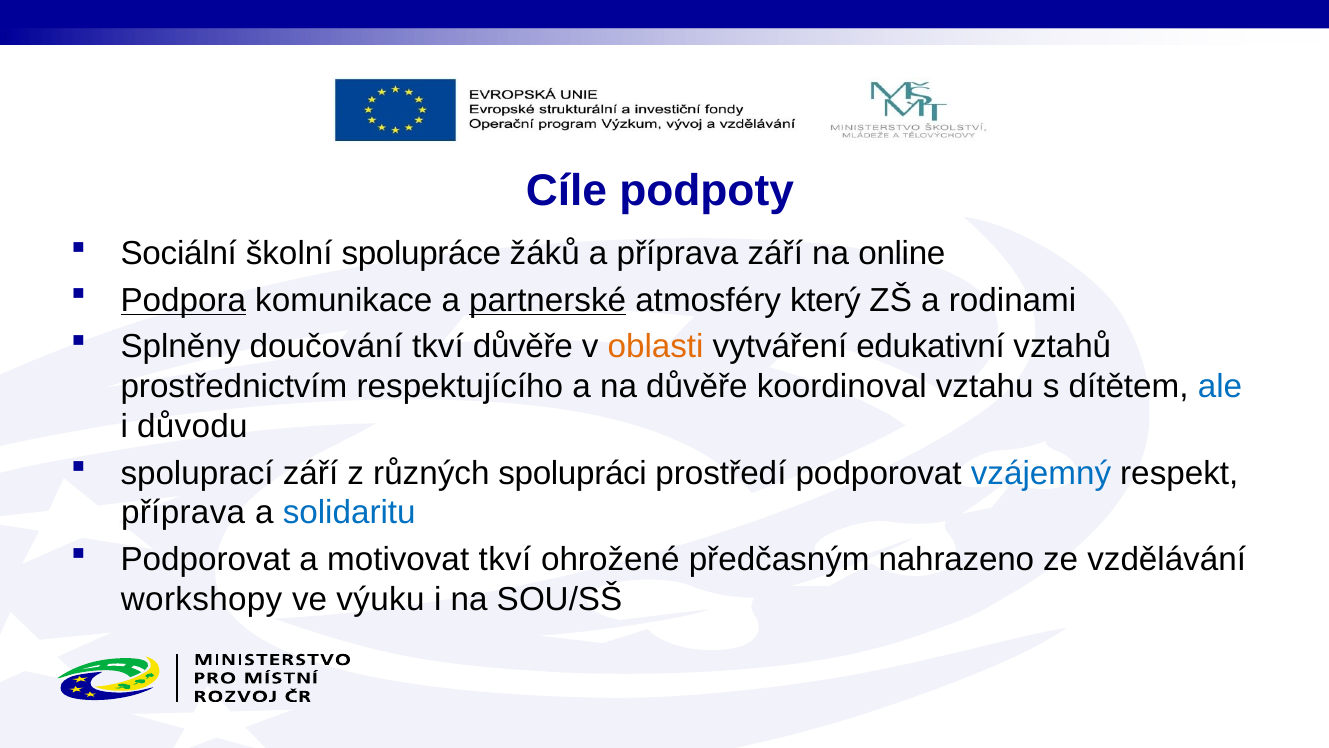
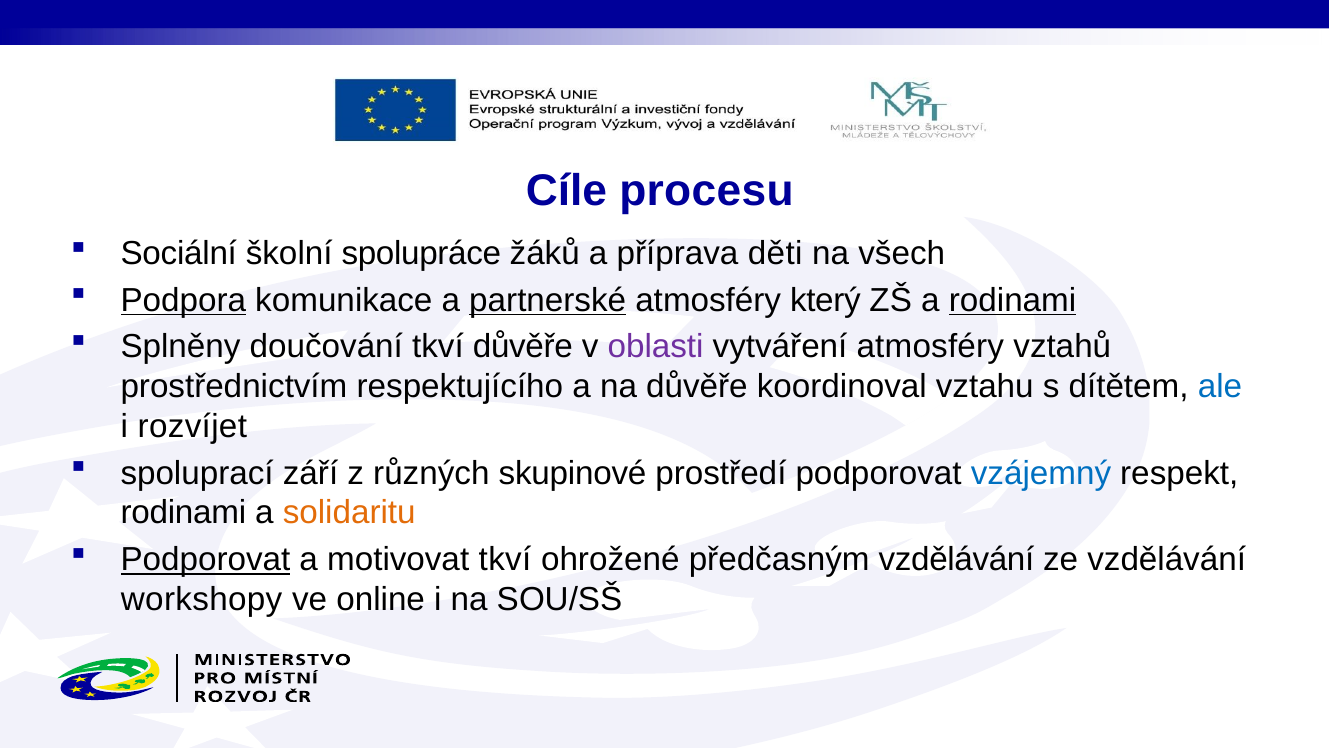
podpoty: podpoty -> procesu (706, 190)
příprava září: září -> děti (775, 254)
online: online -> všech (902, 254)
rodinami underline: none -> present (1013, 300)
oblasti colour: orange -> purple (656, 347)
vytváření edukativní: edukativní -> atmosféry (930, 347)
důvodu: důvodu -> rozvíjet (192, 426)
spolupráci: spolupráci -> skupinové (573, 473)
příprava: příprava -> rodinami (183, 513)
solidaritu colour: blue -> orange (349, 513)
Podporovat underline: none -> present (205, 559)
předčasným nahrazeno: nahrazeno -> vzdělávání (956, 559)
výuku: výuku -> online (381, 599)
